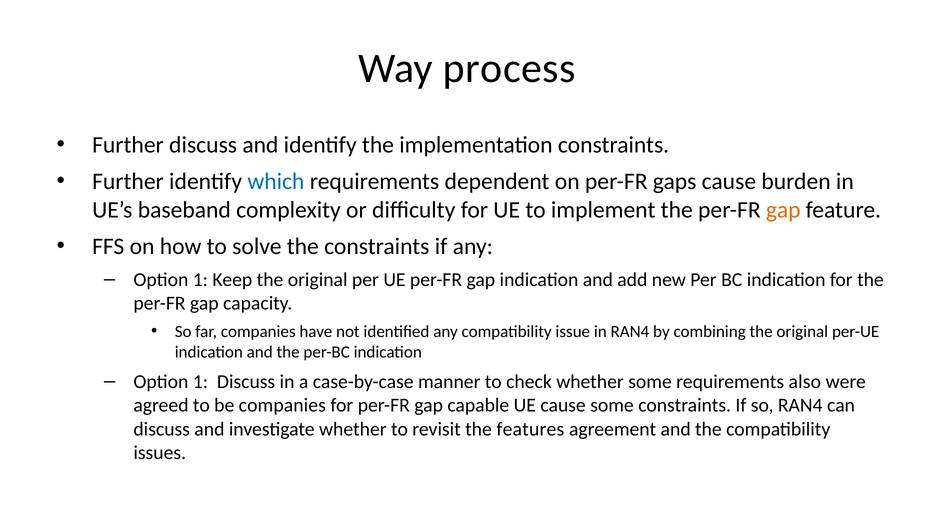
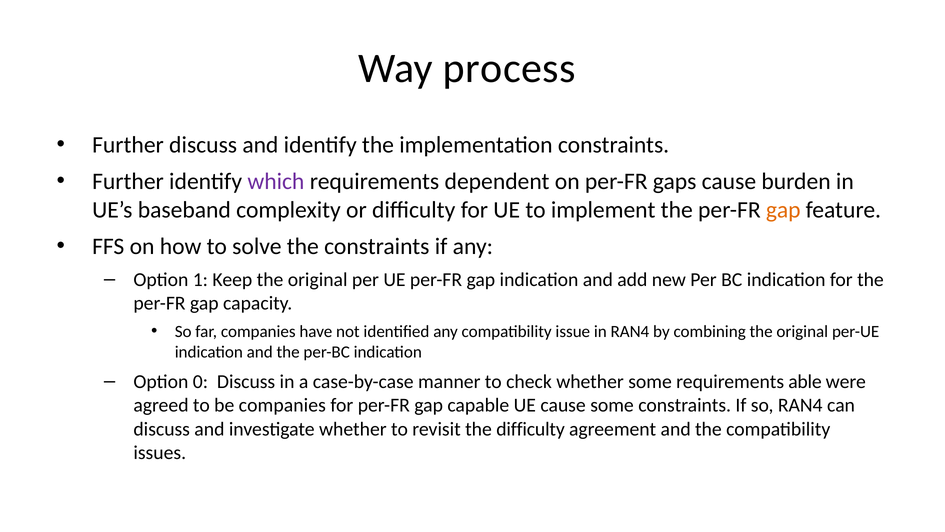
which colour: blue -> purple (276, 181)
1: 1 -> 0 (200, 381)
also: also -> able (805, 381)
the features: features -> difficulty (531, 429)
